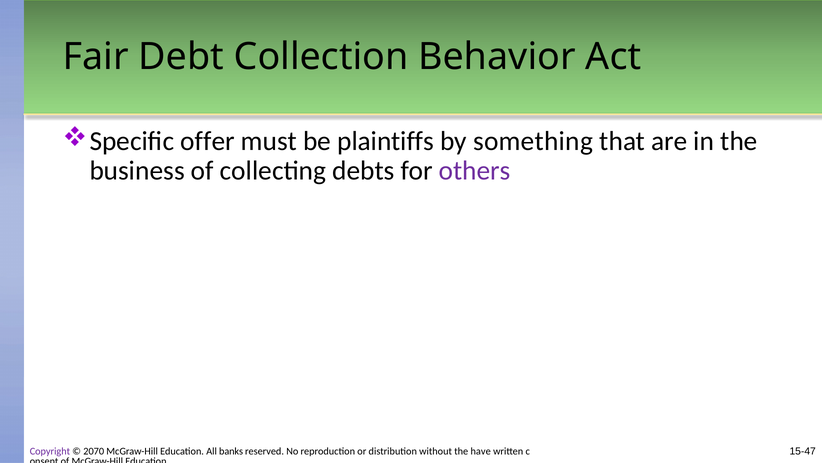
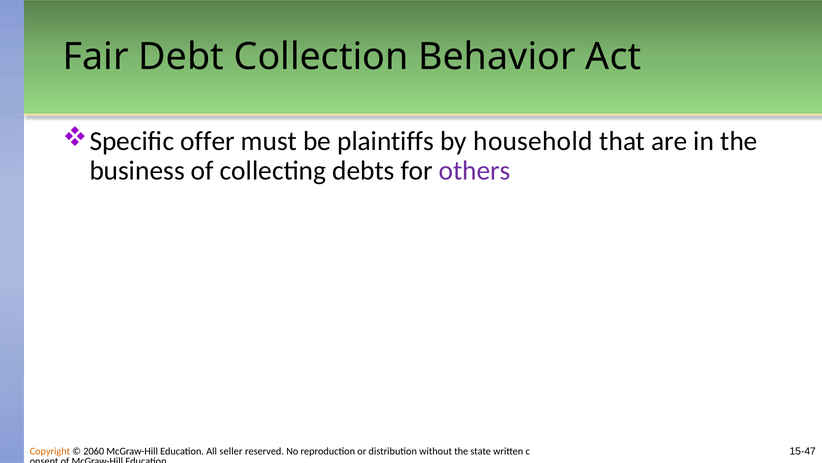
something: something -> household (533, 141)
Copyright colour: purple -> orange (50, 451)
2070: 2070 -> 2060 (94, 451)
banks: banks -> seller (231, 451)
have: have -> state (481, 451)
